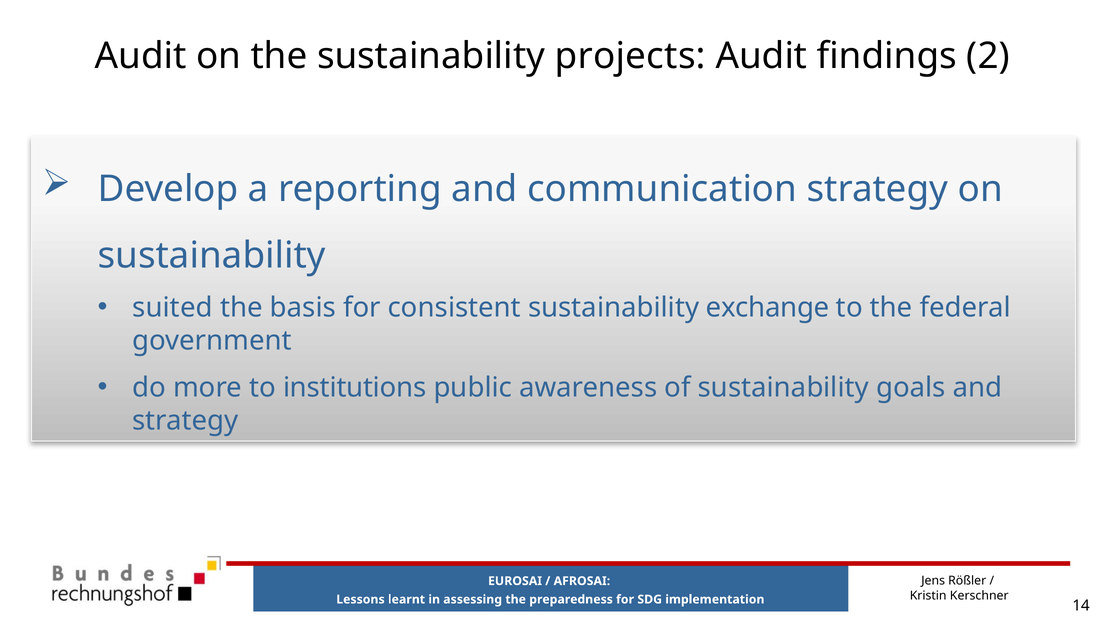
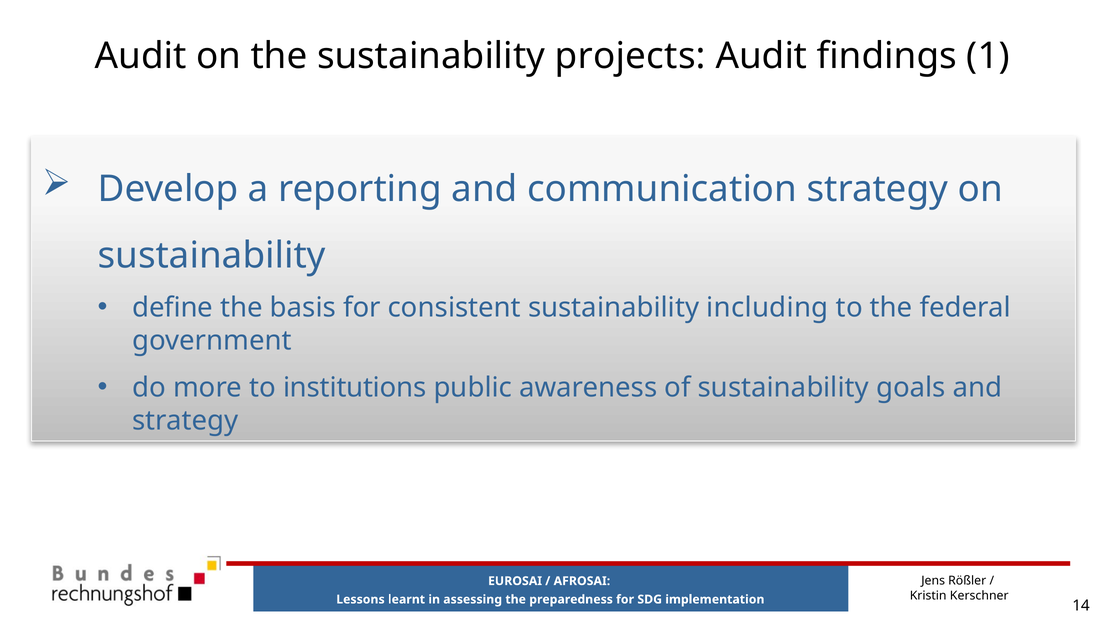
2: 2 -> 1 (988, 56)
suited: suited -> define (173, 307)
exchange: exchange -> including (767, 307)
